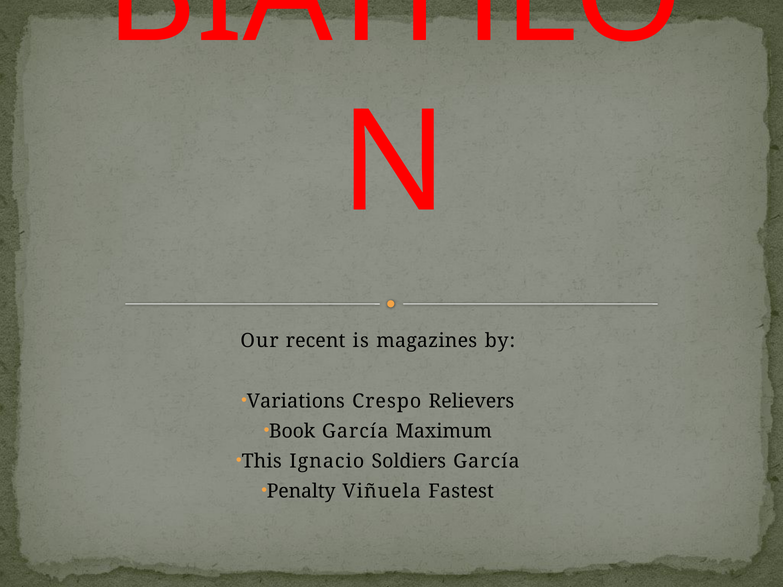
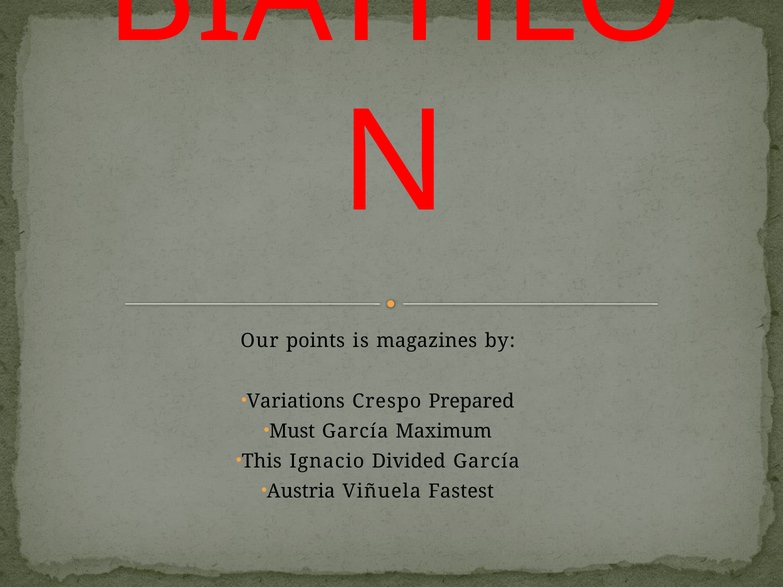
recent: recent -> points (316, 341)
Relievers: Relievers -> Prepared (471, 401)
Book: Book -> Must (292, 431)
Soldiers: Soldiers -> Divided (409, 461)
Penalty: Penalty -> Austria (301, 491)
